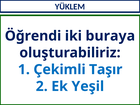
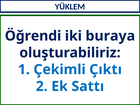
Taşır: Taşır -> Çıktı (106, 70)
Yeşil: Yeşil -> Sattı (88, 86)
